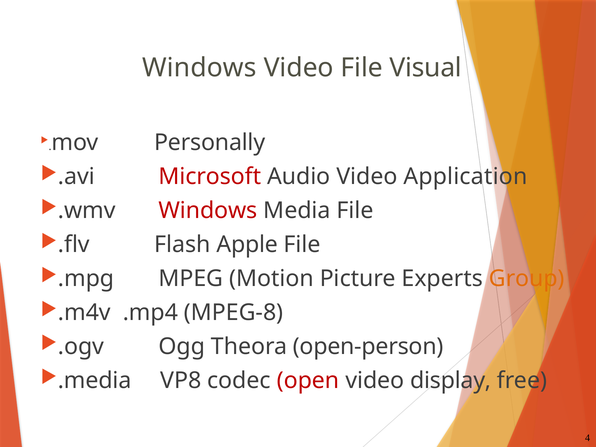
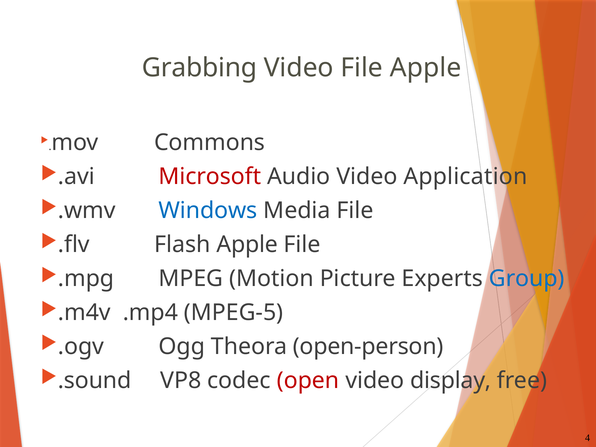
Windows: Windows -> Grabbing (200, 68)
File Visual: Visual -> Apple (426, 68)
Personally: Personally -> Commons (210, 143)
Windows colour: red -> blue (208, 211)
Group colour: orange -> blue (527, 279)
MPEG-8: MPEG-8 -> MPEG-5 (234, 313)
.media: .media -> .sound (95, 380)
